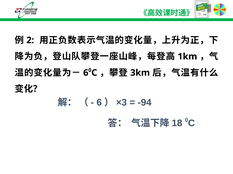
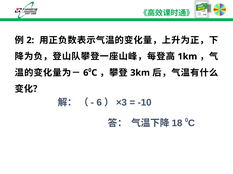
-94: -94 -> -10 (145, 103)
